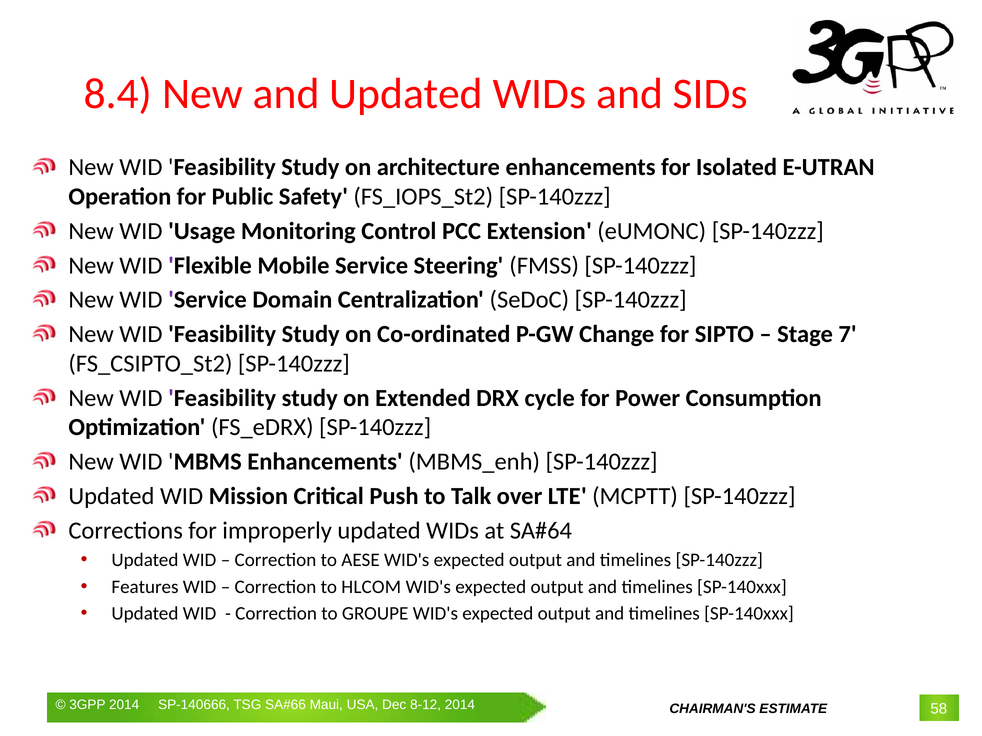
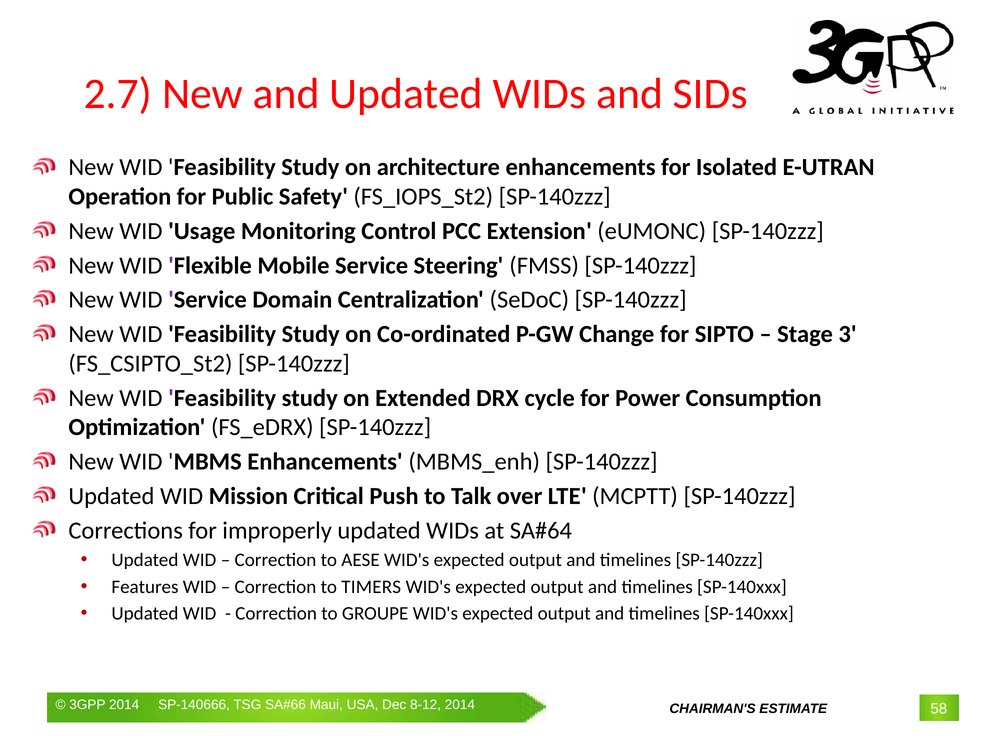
8.4: 8.4 -> 2.7 (118, 94)
7: 7 -> 3 (848, 334)
HLCOM: HLCOM -> TIMERS (371, 587)
